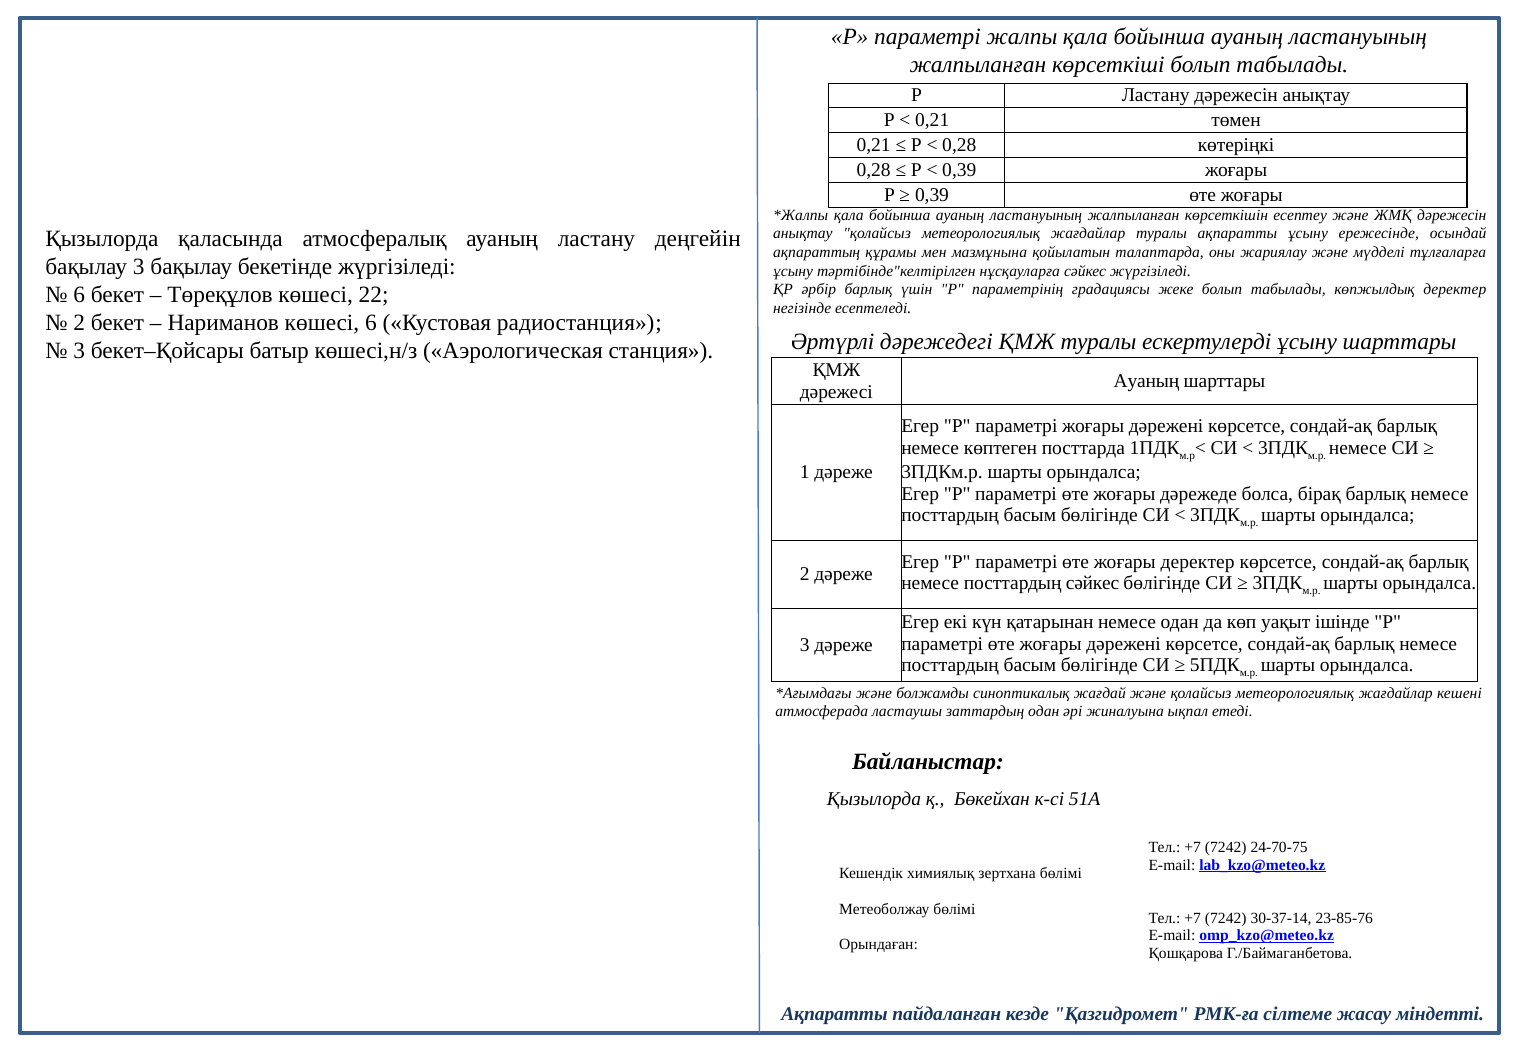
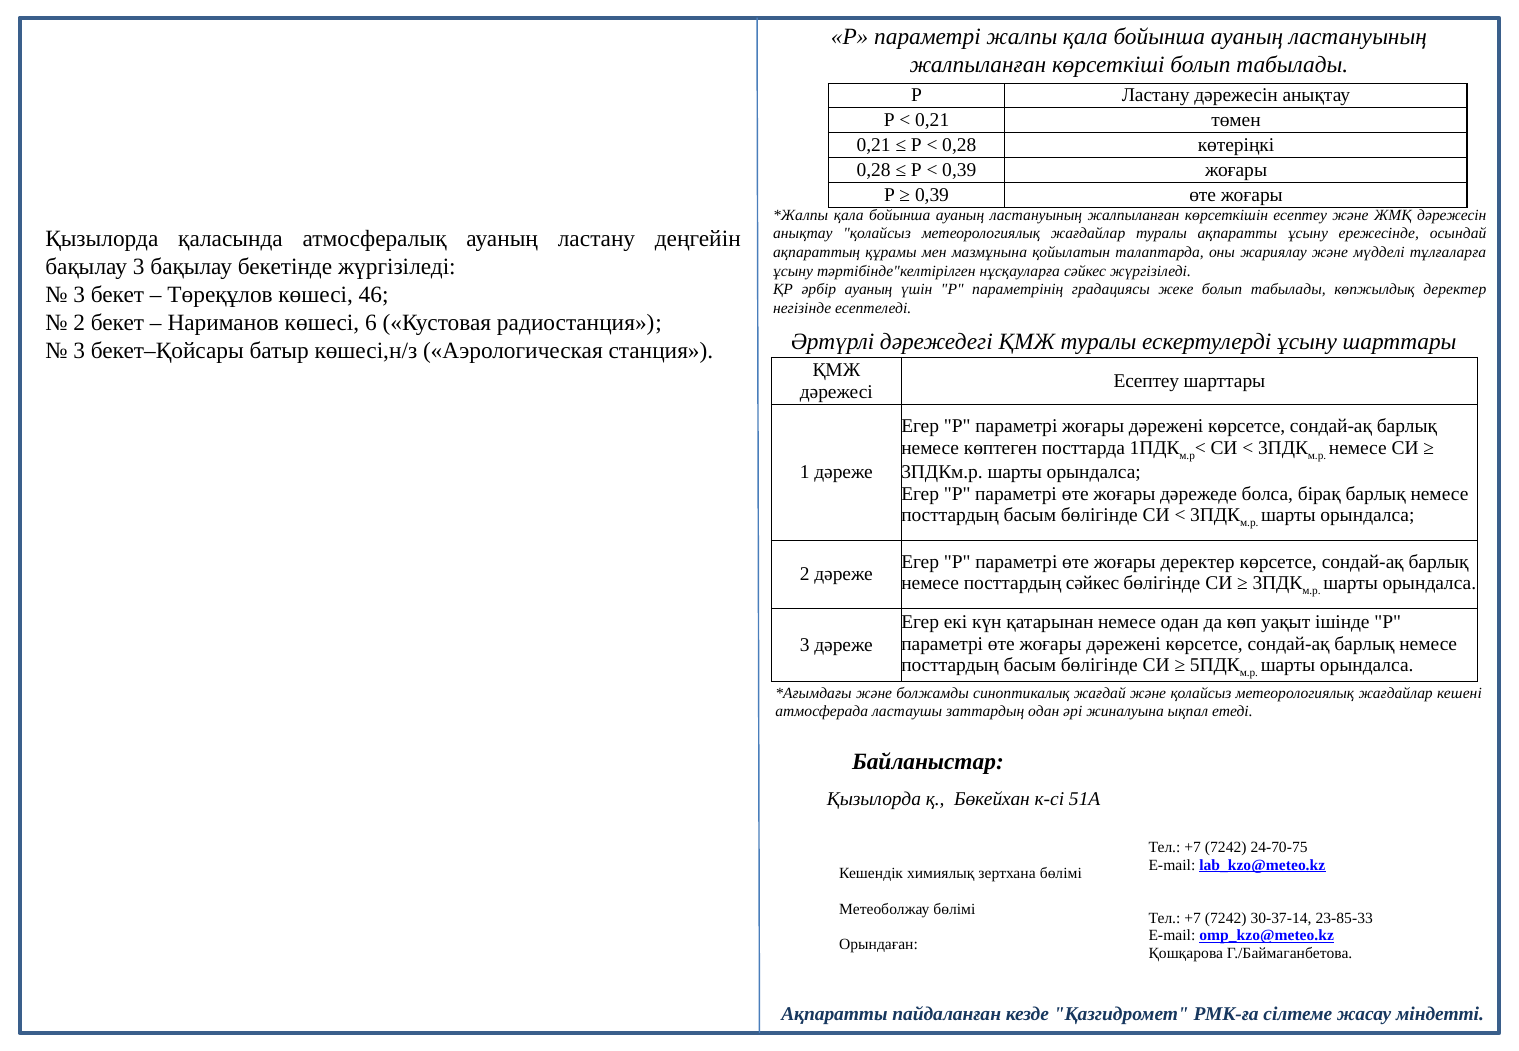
әрбір барлық: барлық -> ауаның (869, 290)
6: 6 -> 3 (79, 295)
22: 22 -> 46 (374, 295)
Ауаның: Ауаның -> Есептеу (1146, 381)
23-85-76: 23-85-76 -> 23-85-33 (1344, 919)
